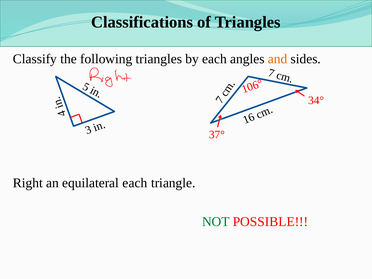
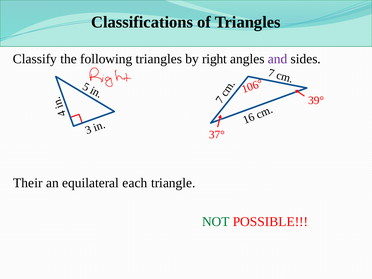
by each: each -> right (215, 59)
and colour: orange -> purple (278, 59)
34°: 34° -> 39° (316, 100)
Right: Right -> Their (28, 183)
